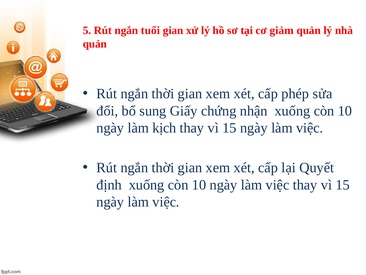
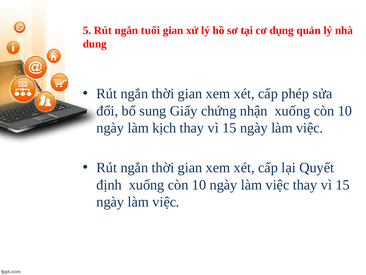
giảm: giảm -> dụng (282, 30)
quản: quản -> dung (95, 44)
